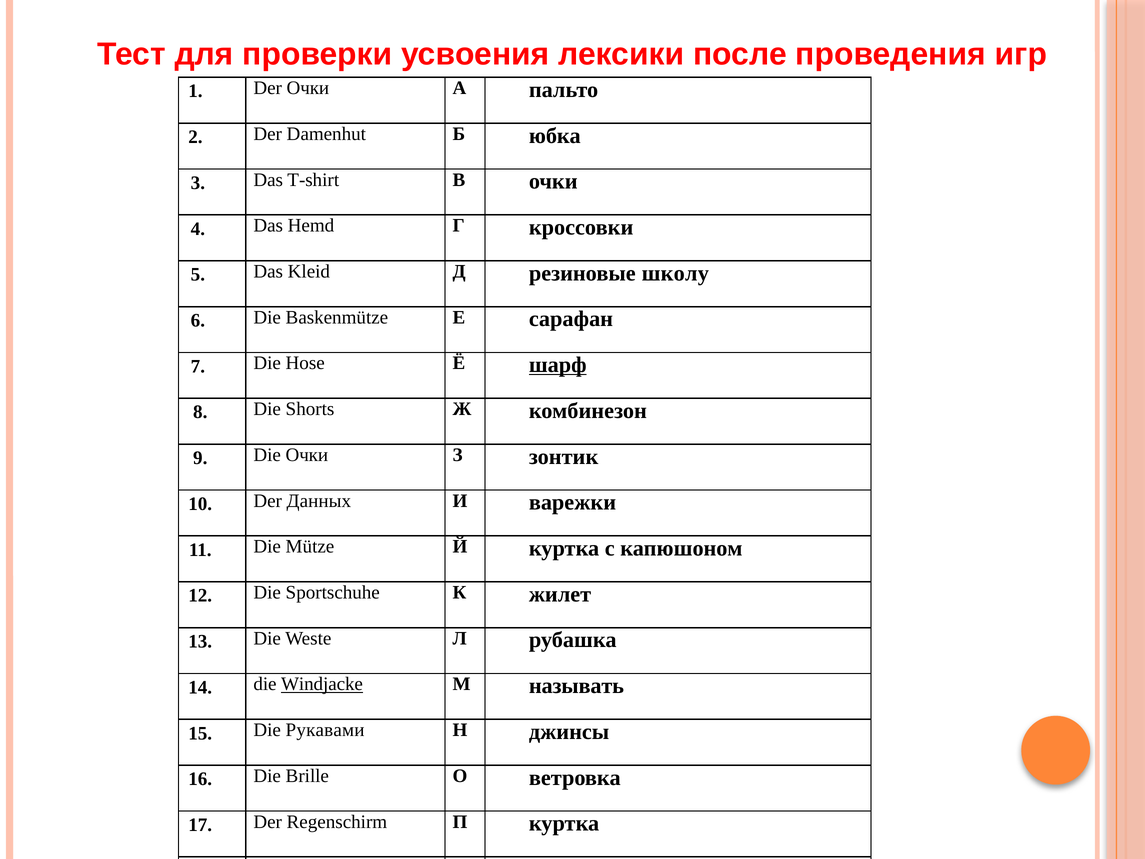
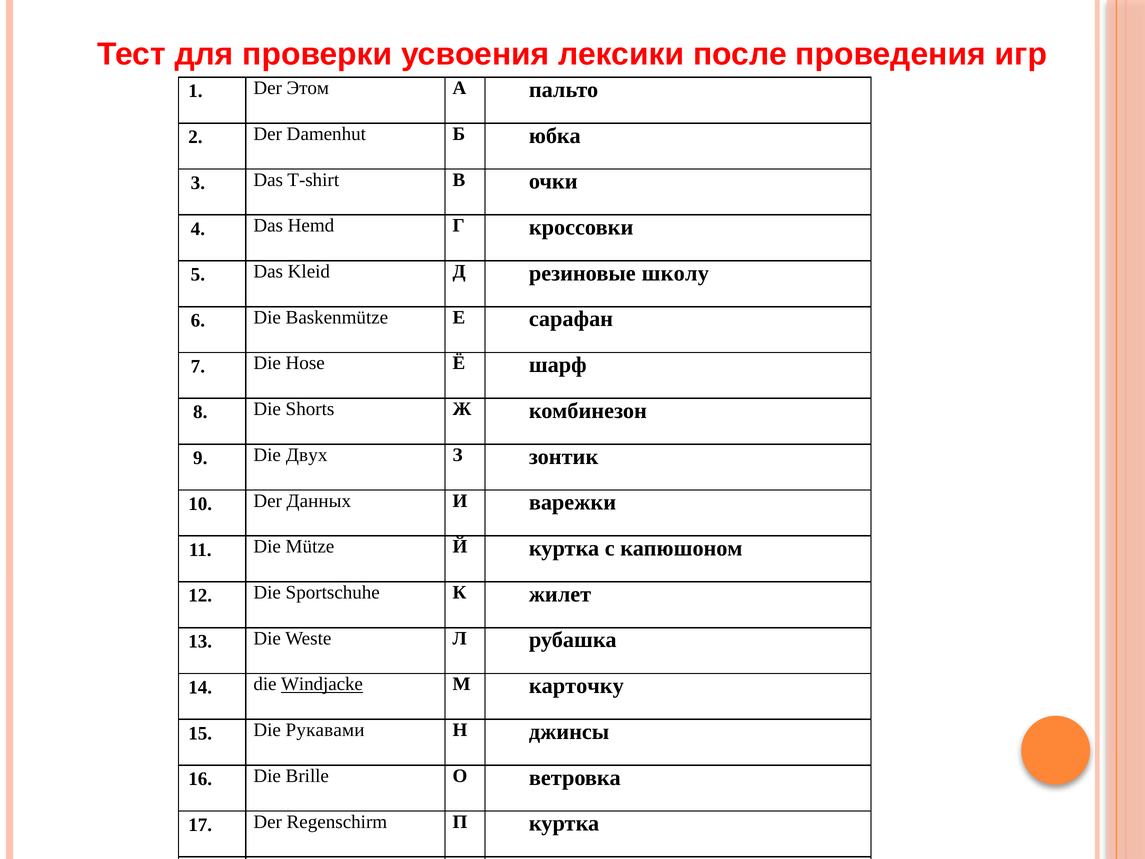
Der Очки: Очки -> Этом (308, 88)
шарф underline: present -> none (558, 365)
Die Очки: Очки -> Двух (307, 455)
называть: называть -> карточку (576, 686)
